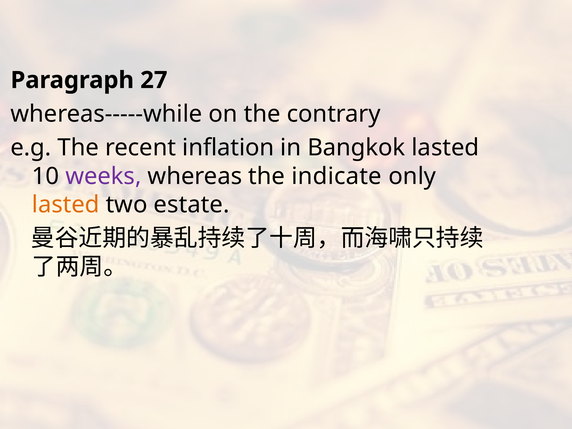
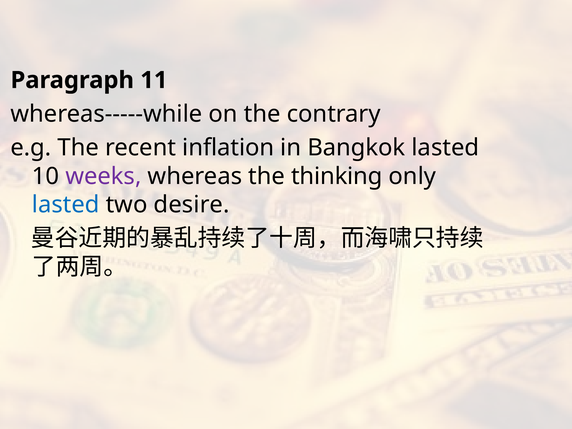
27: 27 -> 11 (154, 80)
indicate: indicate -> thinking (337, 176)
lasted colour: orange -> blue (66, 205)
estate: estate -> desire (192, 205)
